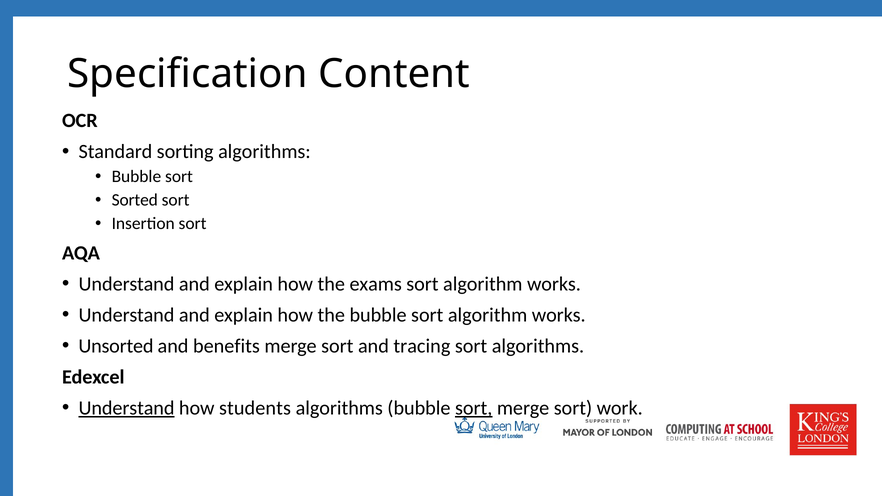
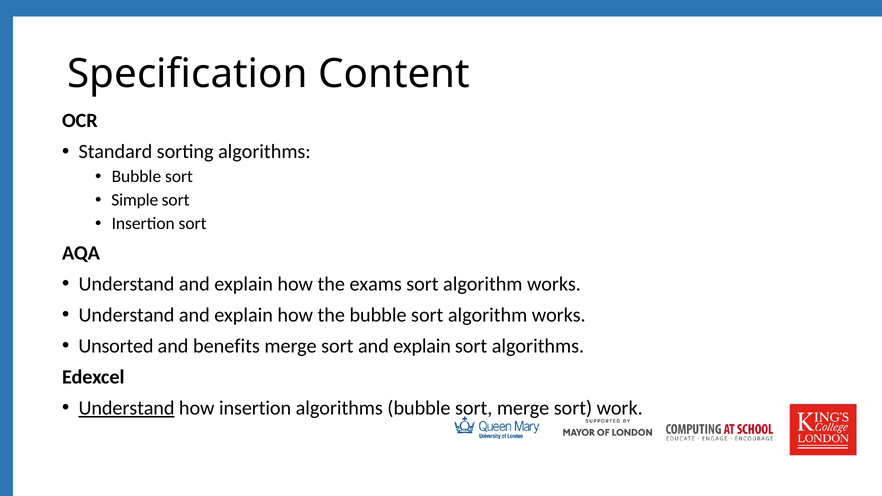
Sorted: Sorted -> Simple (135, 200)
sort and tracing: tracing -> explain (422, 346)
how students: students -> insertion (255, 408)
sort underline: present -> none (474, 408)
